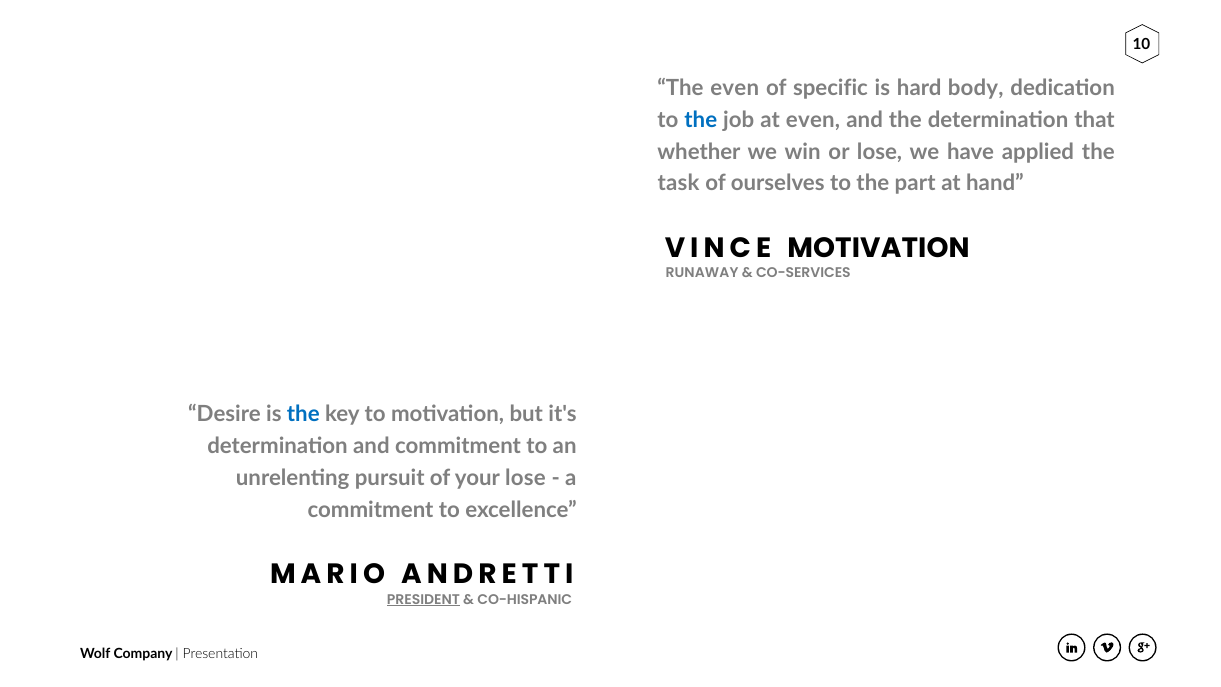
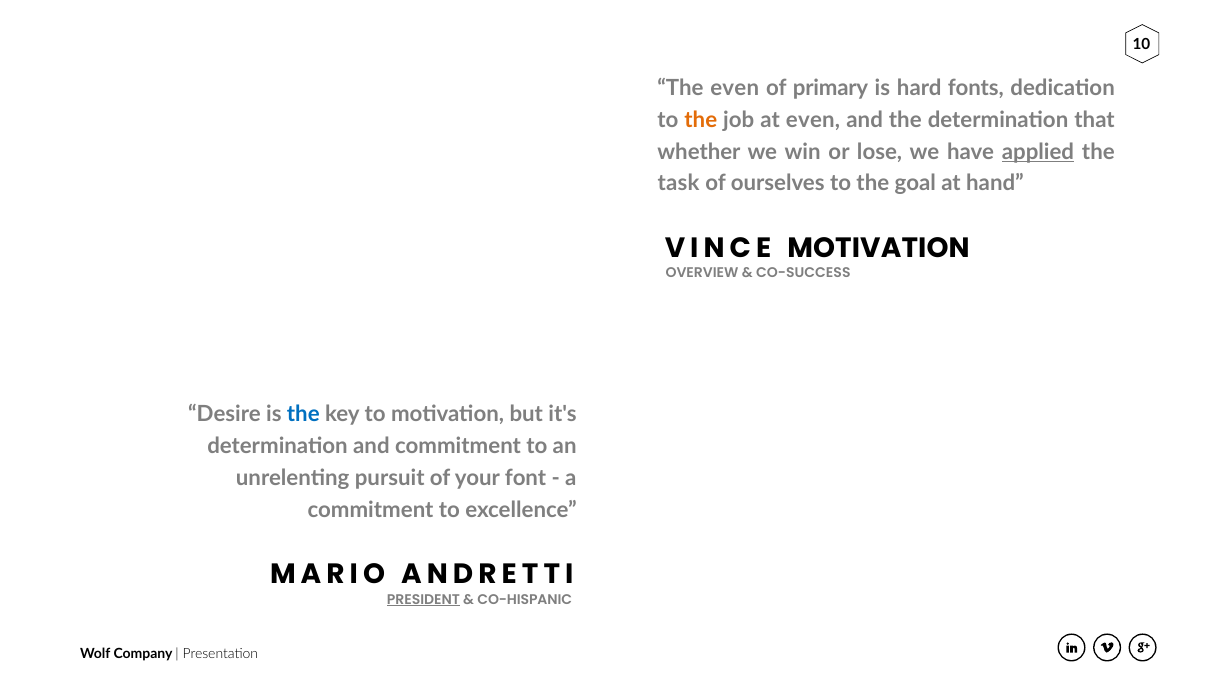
specific: specific -> primary (831, 88)
body: body -> fonts (976, 88)
the colour: blue -> orange (701, 120)
applied underline: none -> present (1038, 152)
part: part -> goal (915, 183)
RUNAWAY: RUNAWAY -> OVERVIEW (702, 273)
CO-SERVICES: CO-SERVICES -> CO-SUCCESS (803, 273)
your lose: lose -> font (526, 478)
